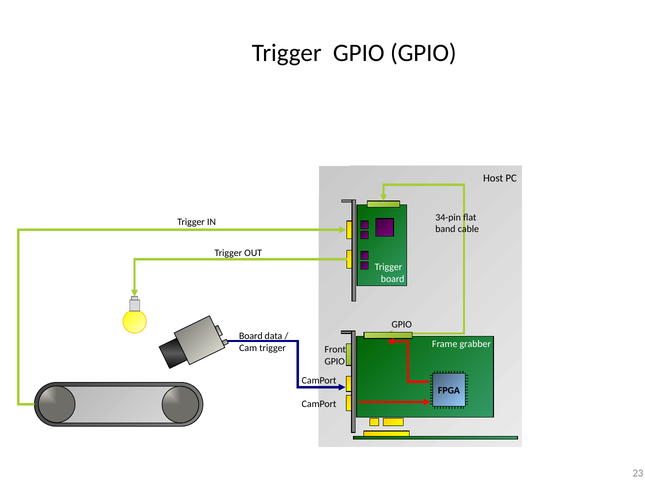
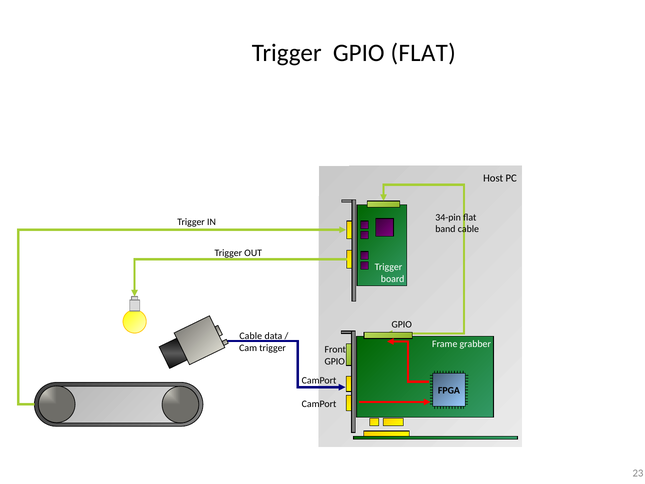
GPIO GPIO: GPIO -> FLAT (423, 53)
Board: Board -> Cable (251, 336)
